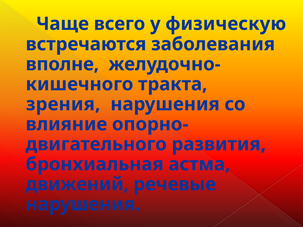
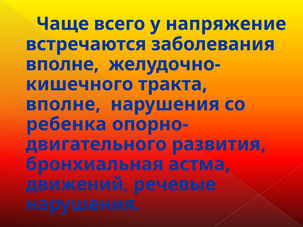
физическую: физическую -> напряжение (226, 24)
зрения: зрения -> вполне (63, 104)
влияние: влияние -> ребенка (66, 124)
